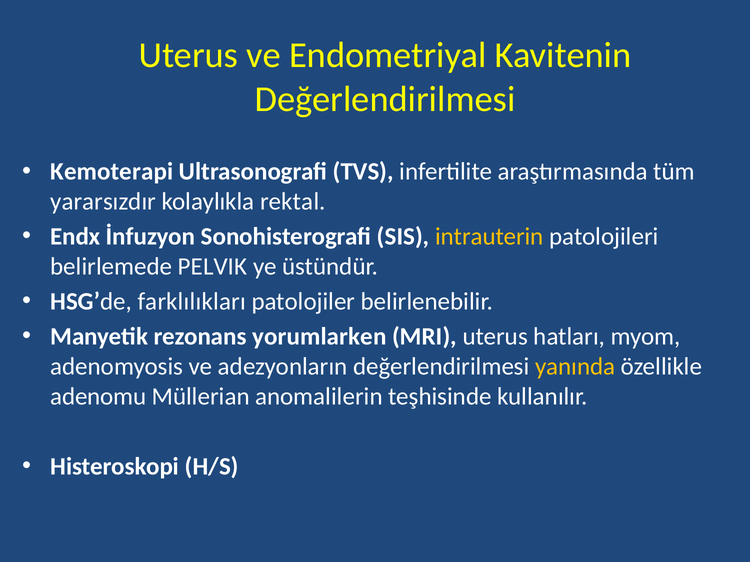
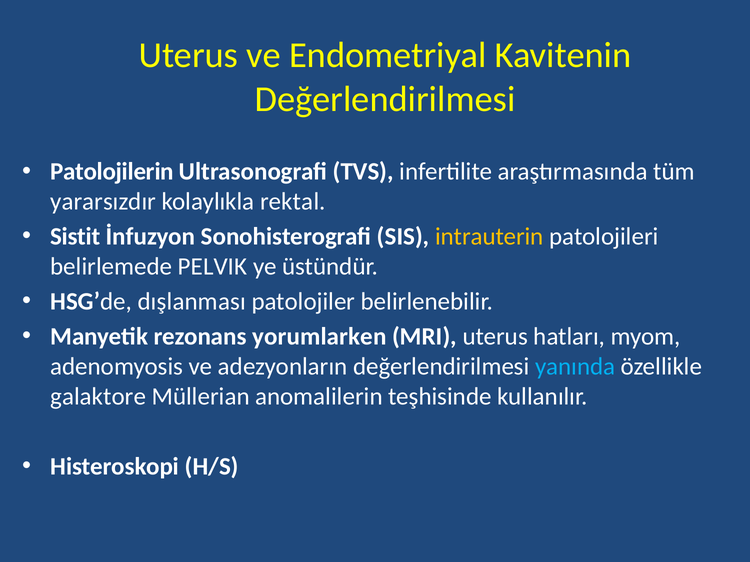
Kemoterapi: Kemoterapi -> Patolojilerin (112, 172)
Endx: Endx -> Sistit (75, 237)
farklılıkları: farklılıkları -> dışlanması (192, 302)
yanında colour: yellow -> light blue (575, 367)
adenomu: adenomu -> galaktore (98, 397)
